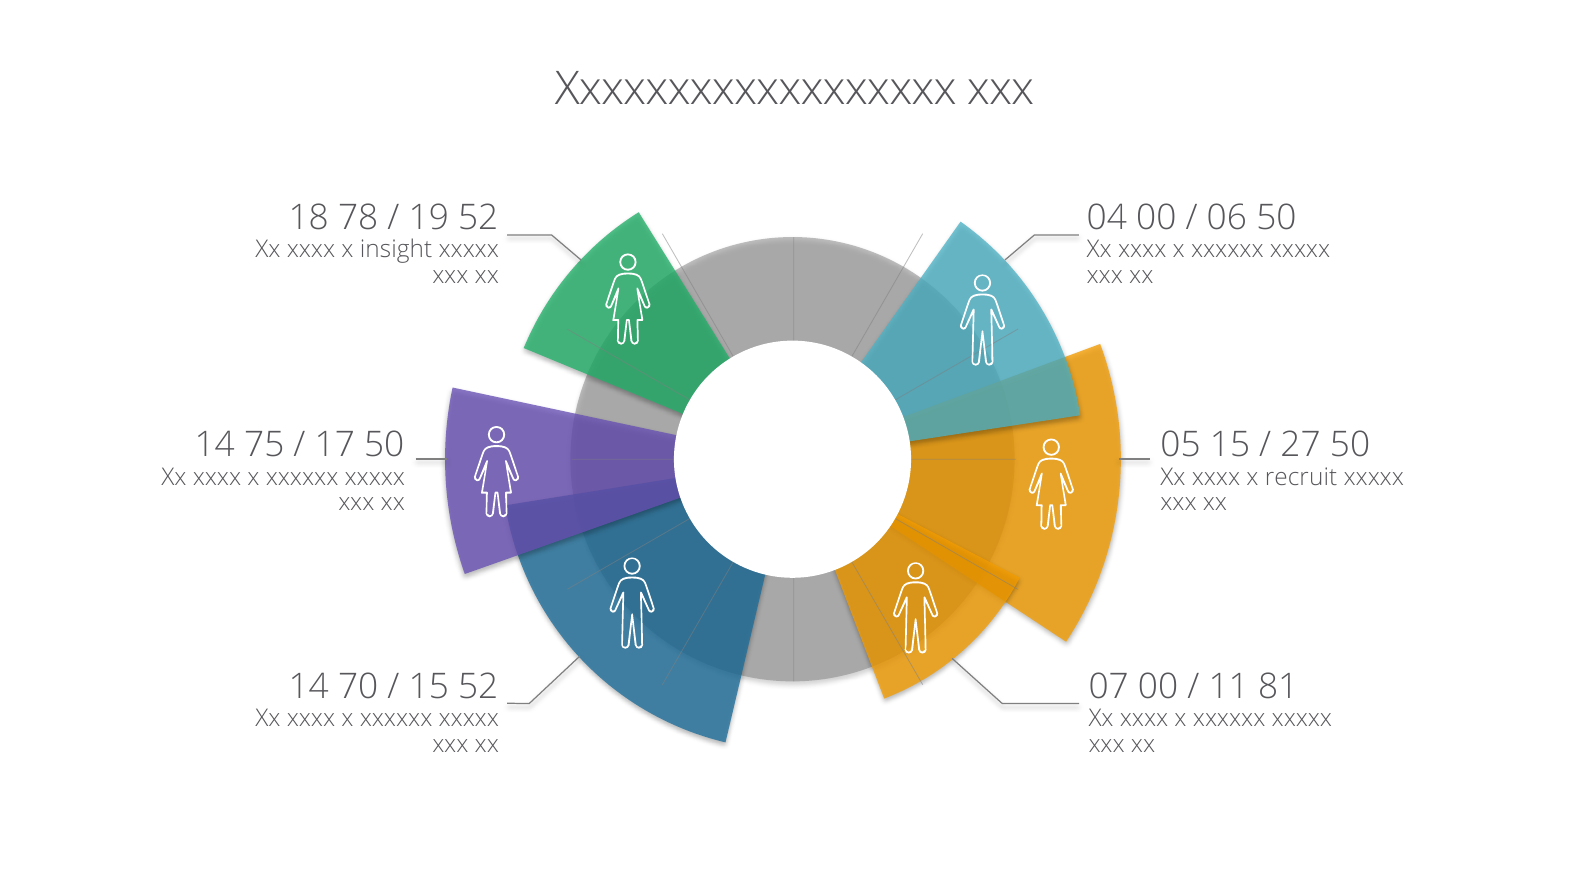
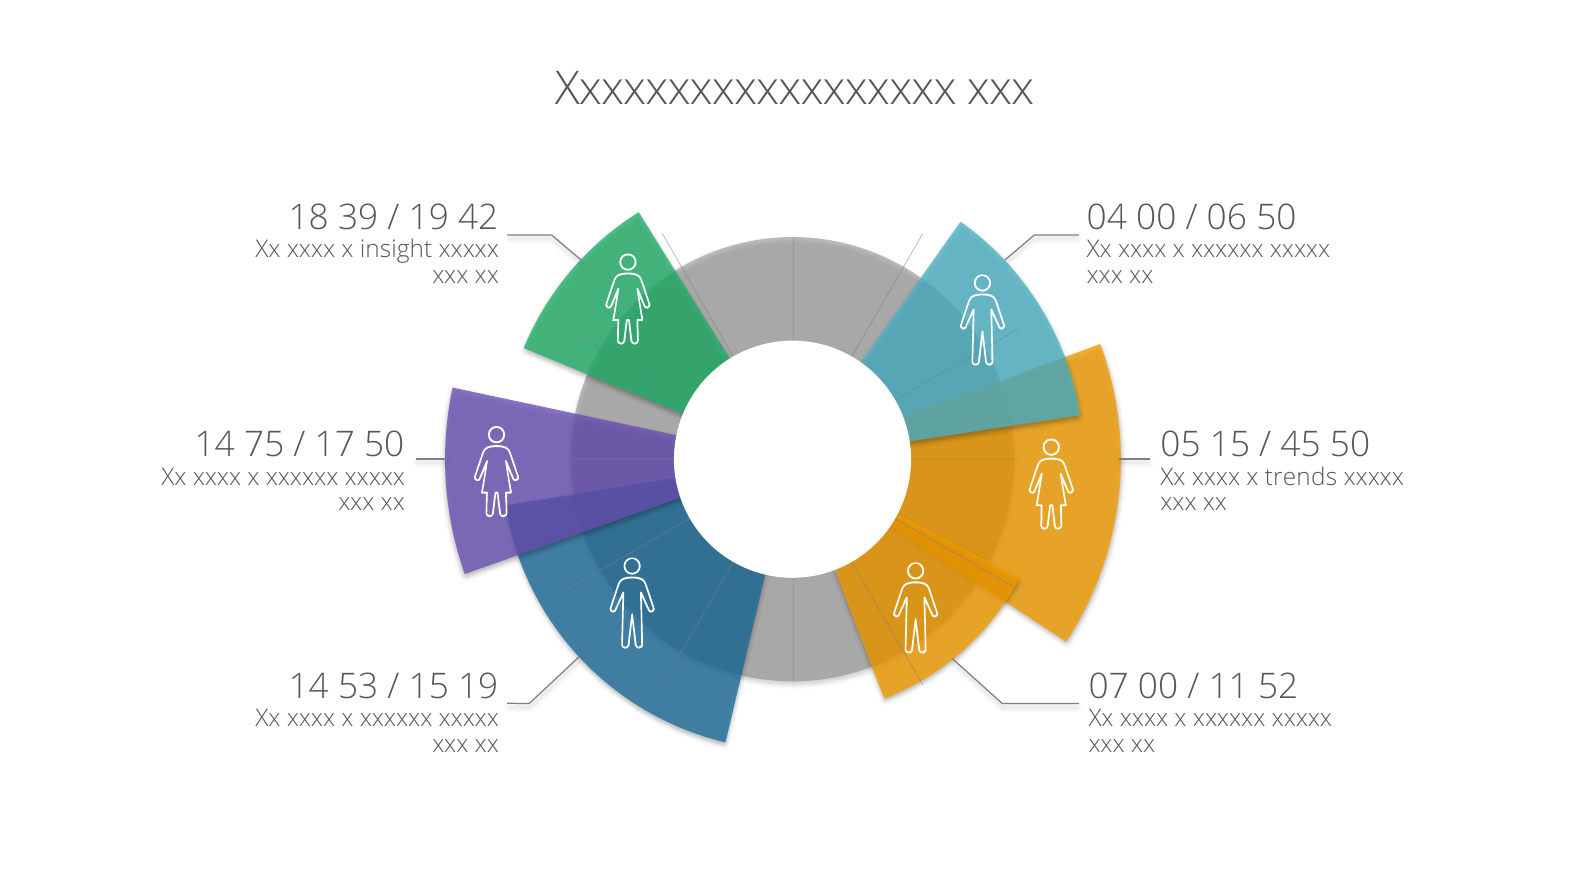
78: 78 -> 39 (358, 217)
19 52: 52 -> 42 (478, 217)
27: 27 -> 45 (1301, 445)
recruit: recruit -> trends (1301, 477)
70: 70 -> 53 (358, 687)
15 52: 52 -> 19 (478, 687)
81: 81 -> 52 (1278, 687)
